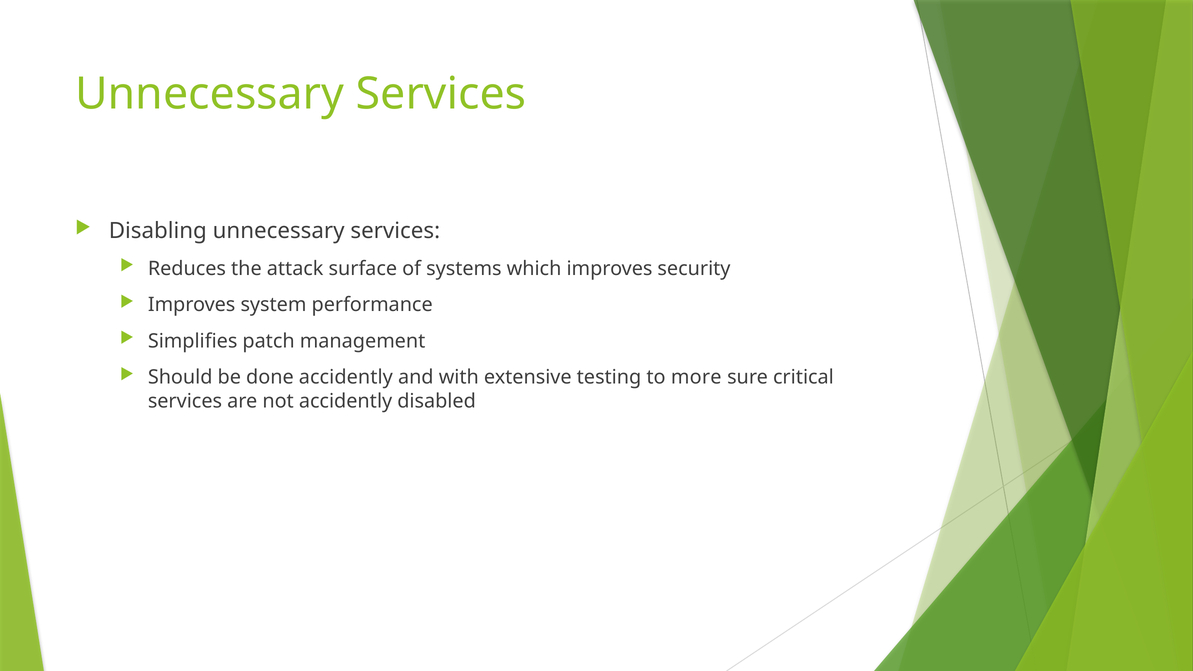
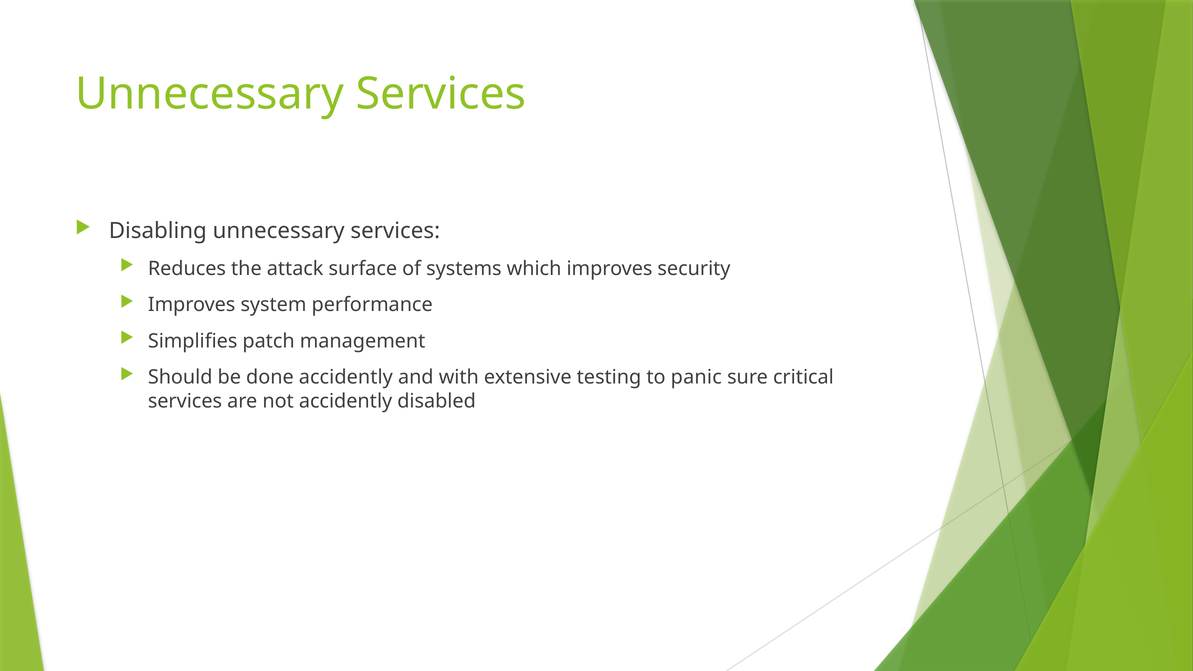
more: more -> panic (696, 377)
